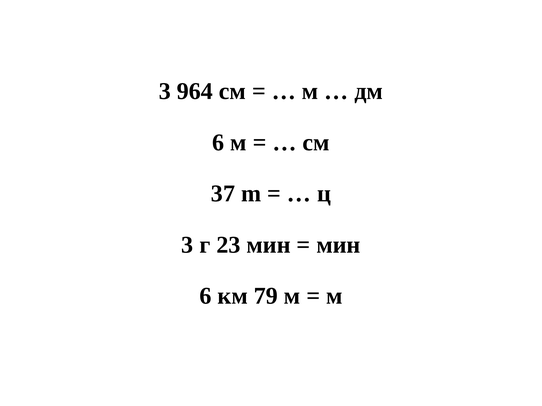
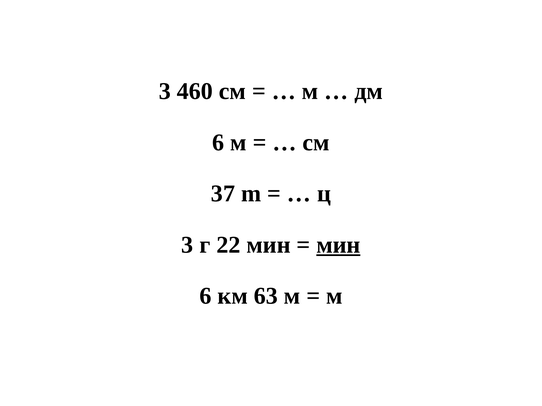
964: 964 -> 460 (195, 91)
23: 23 -> 22 (228, 245)
мин underline: none -> present (338, 245)
79: 79 -> 63 (266, 296)
